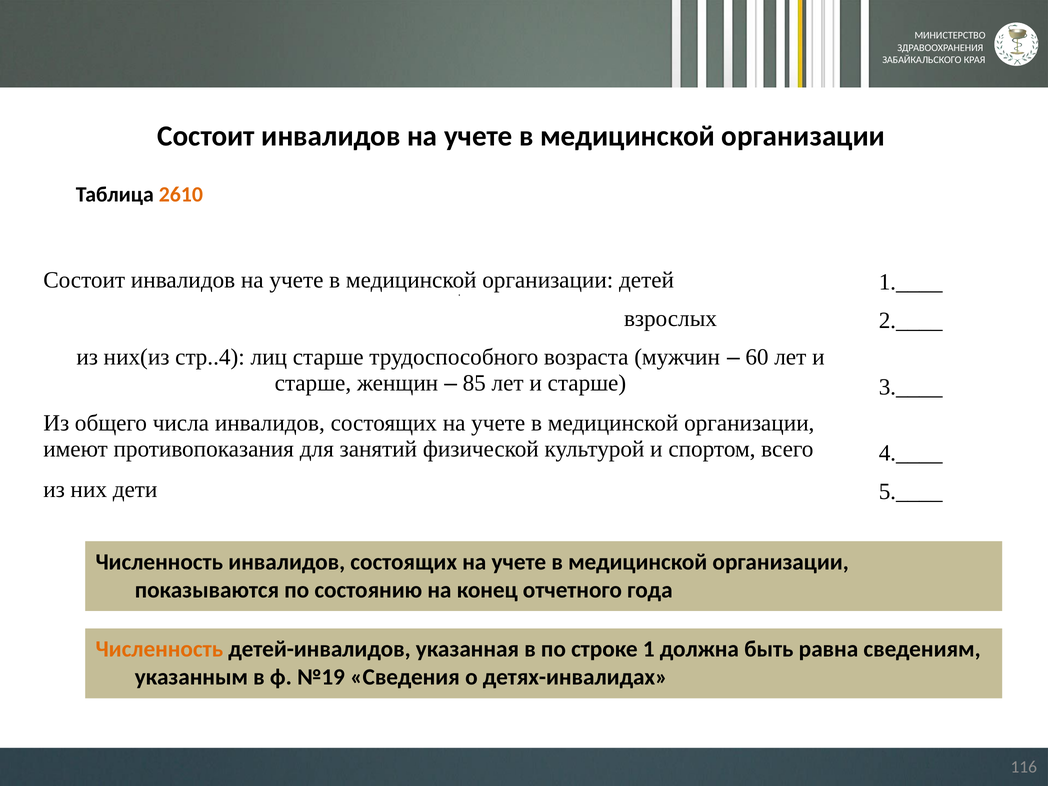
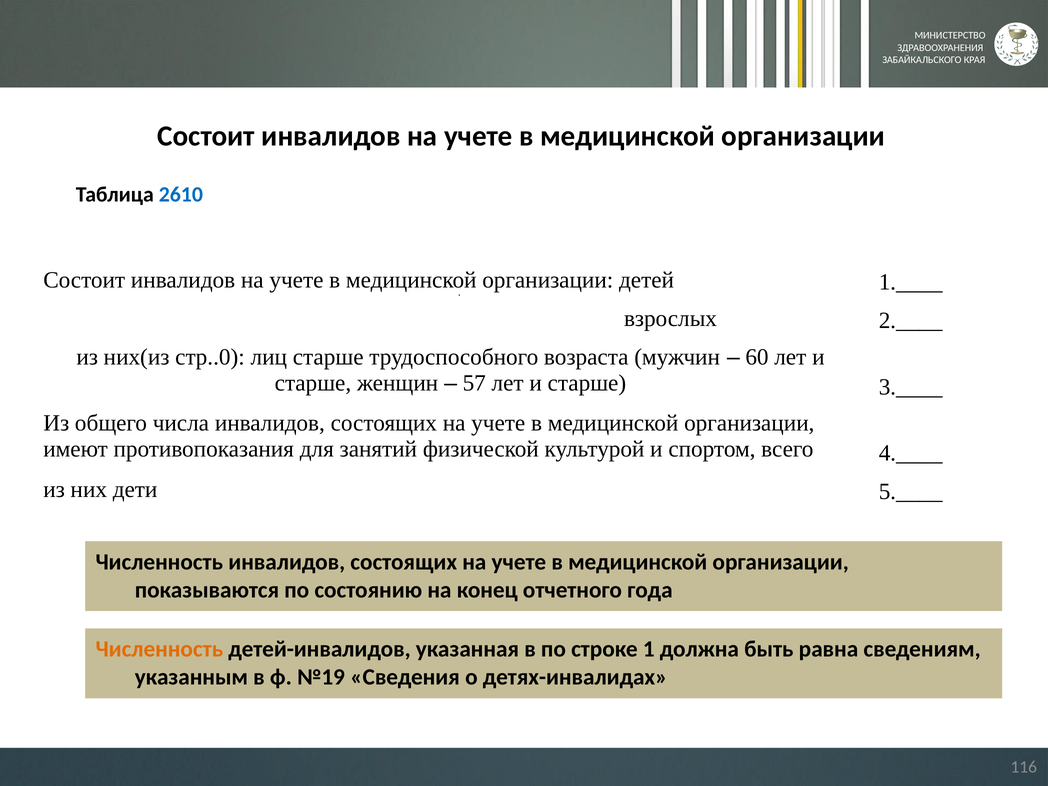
2610 colour: orange -> blue (181, 194)
стр..4: стр..4 -> стр..0 (210, 357)
85: 85 -> 57 (474, 383)
